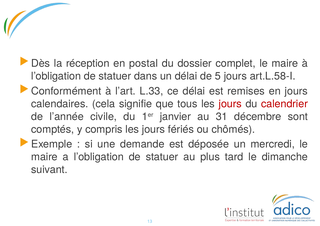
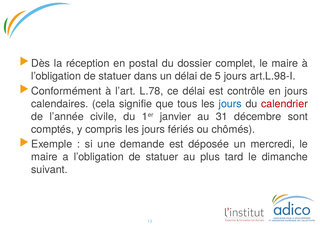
art.L.58-I: art.L.58-I -> art.L.98-I (273, 76)
L.33: L.33 -> L.78 (152, 91)
remises: remises -> contrôle (246, 91)
jours colour: red -> blue (230, 104)
